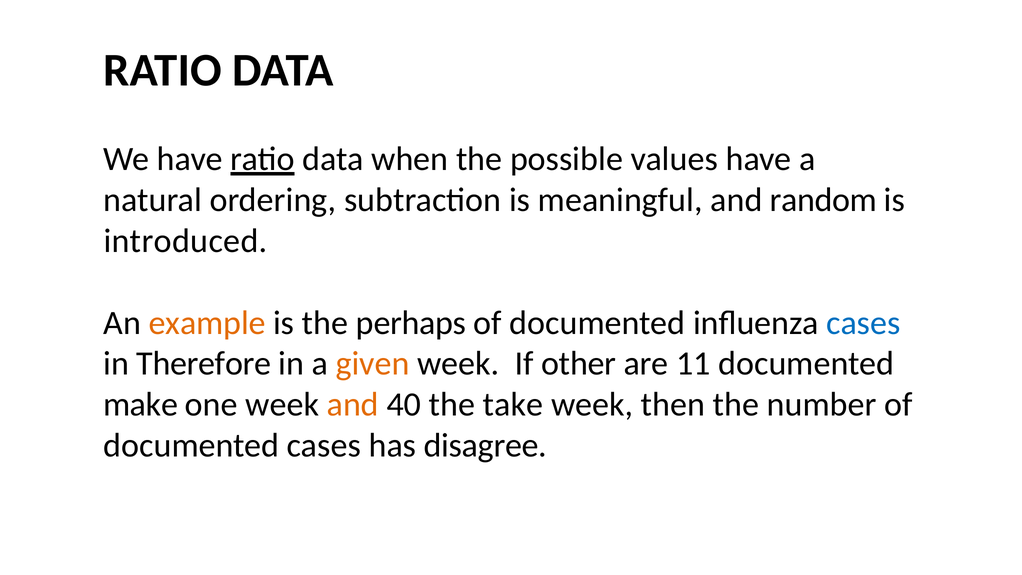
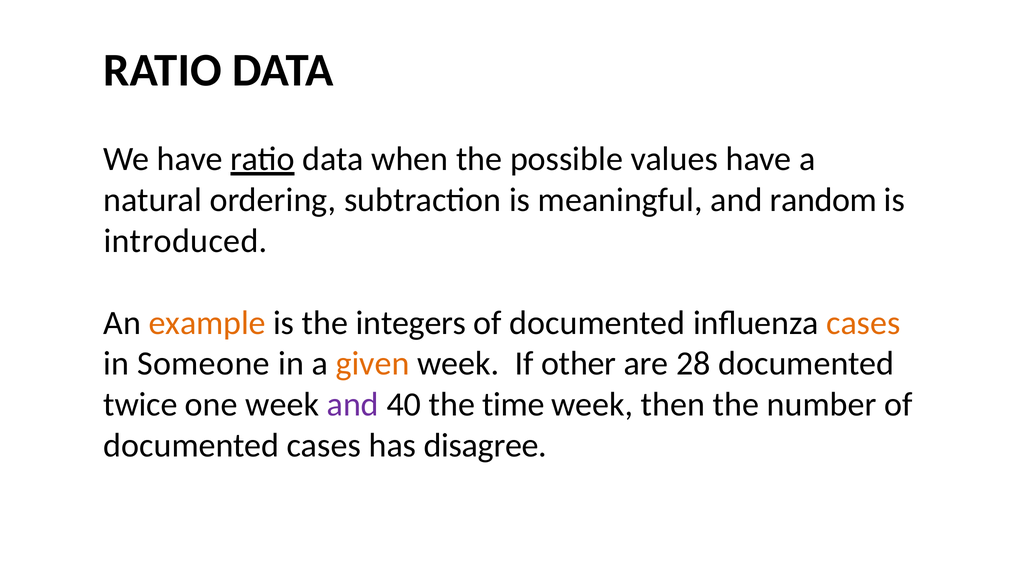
perhaps: perhaps -> integers (411, 323)
cases colour: blue -> orange (863, 323)
Therefore: Therefore -> Someone (203, 364)
11: 11 -> 28 (693, 364)
make: make -> twice (140, 405)
and colour: orange -> purple (353, 405)
take: take -> time (513, 405)
